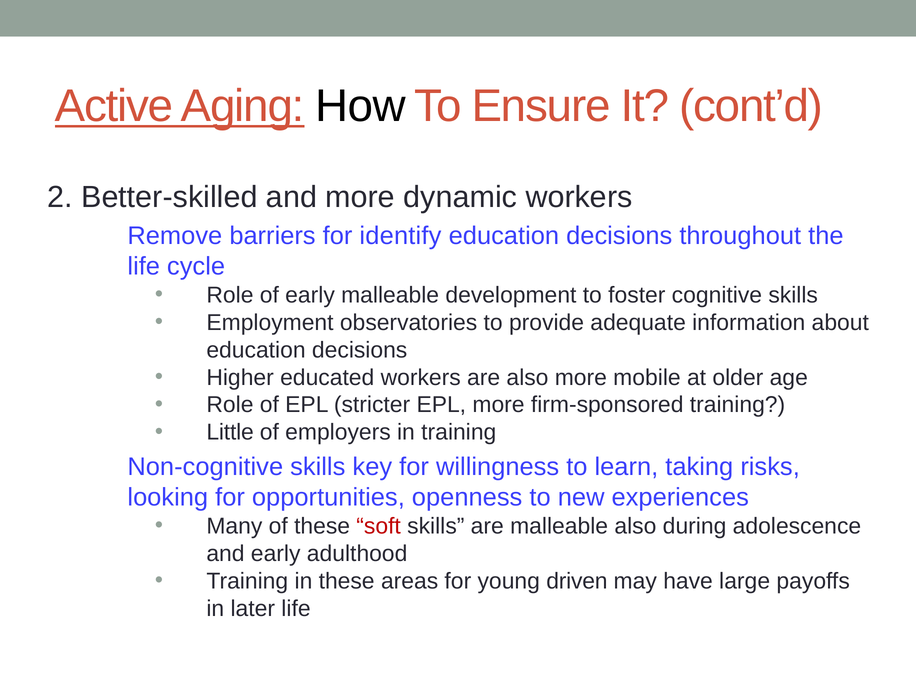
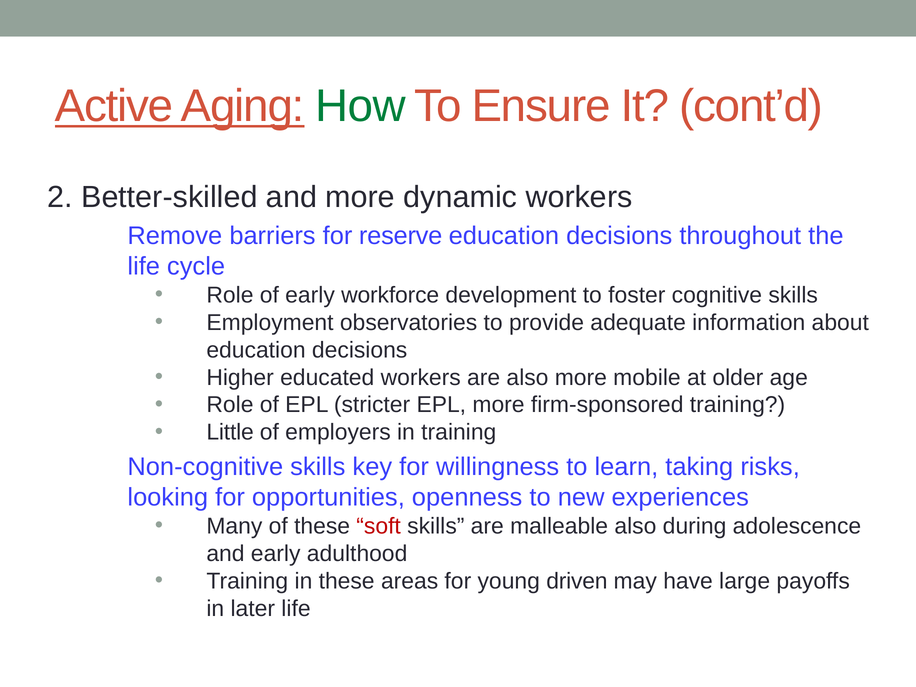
How colour: black -> green (361, 106)
identify: identify -> reserve (401, 236)
early malleable: malleable -> workforce (390, 295)
